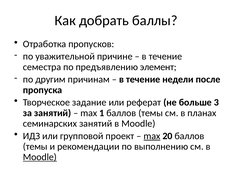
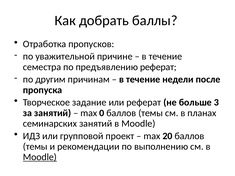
предъявлению элемент: элемент -> реферат (158, 67)
1: 1 -> 0 (102, 113)
max underline: present -> none (152, 136)
